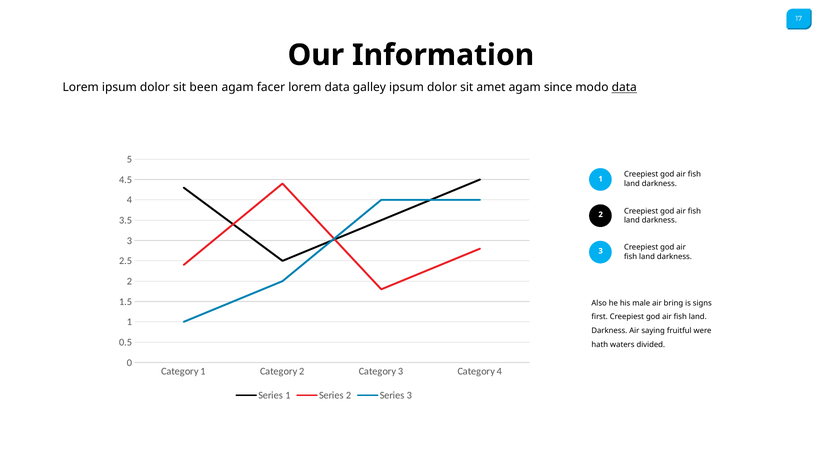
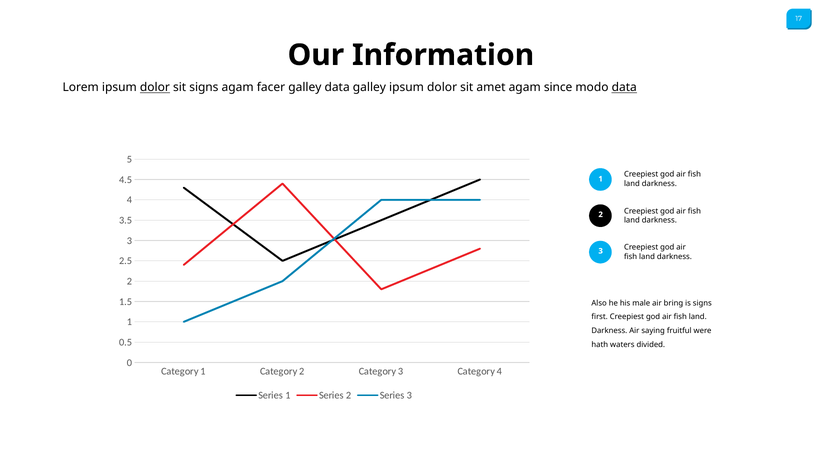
dolor underline: none -> present (155, 88)
sit been: been -> signs (204, 88)
facer lorem: lorem -> galley (305, 88)
